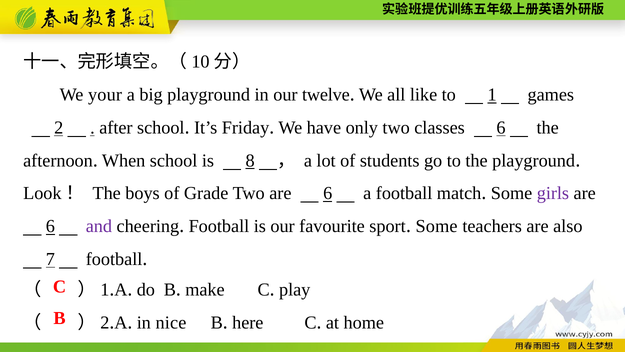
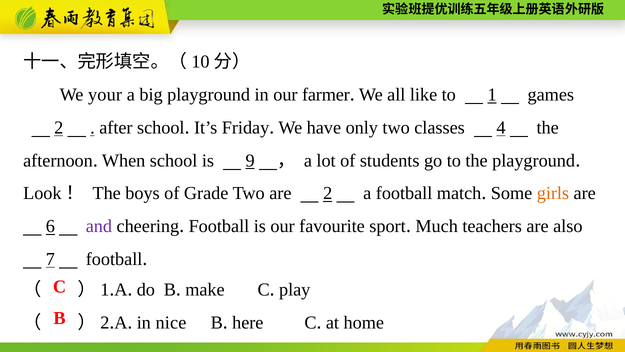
twelve: twelve -> farmer (326, 95)
classes 6: 6 -> 4 (501, 128)
8: 8 -> 9 (250, 160)
Two are 6: 6 -> 2 (328, 193)
girls colour: purple -> orange (553, 193)
Some: Some -> Much (437, 226)
